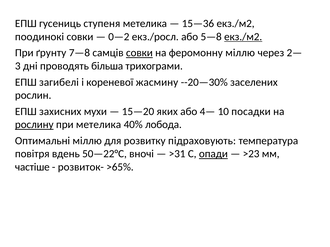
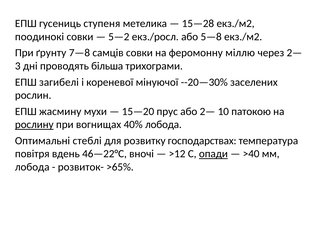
15—36: 15—36 -> 15—28 (198, 24)
0—2: 0—2 -> 5—2 (119, 37)
екз./м2 underline: present -> none (243, 37)
совки underline: present -> none (139, 53)
жасмину: жасмину -> мінуючої (157, 82)
захисних: захисних -> жасмину (60, 112)
яких: яких -> прус (167, 112)
або 4—: 4— -> 2— (207, 112)
посадки: посадки -> патокою (251, 112)
при метелика: метелика -> вогнищах (99, 125)
Оптимальні міллю: міллю -> стеблі (87, 141)
підраховують: підраховують -> господарствах (202, 141)
50—22°С: 50—22°С -> 46—22°С (104, 154)
>31: >31 -> >12 (177, 154)
>23: >23 -> >40 (251, 154)
частіше: частіше -> лобода (32, 167)
